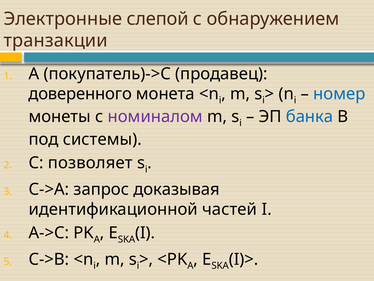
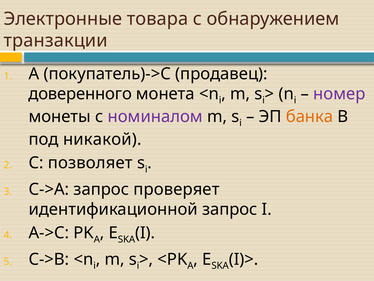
слепой: слепой -> товара (157, 19)
номер colour: blue -> purple (339, 94)
банка colour: blue -> orange (310, 116)
системы: системы -> никакой (102, 139)
доказывая: доказывая -> проверяет (176, 189)
идентификационной частей: частей -> запрос (230, 209)
